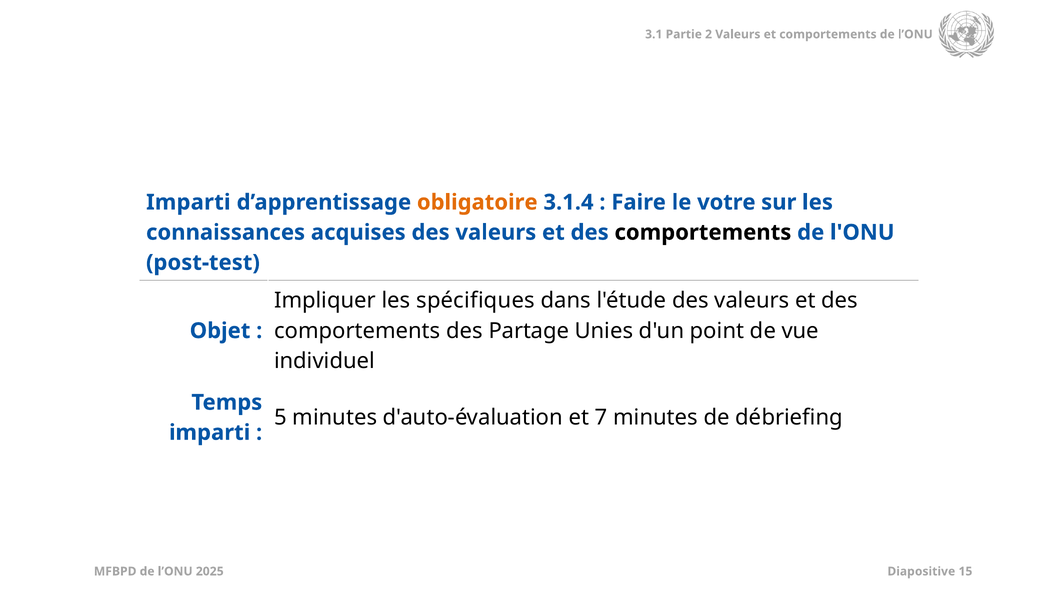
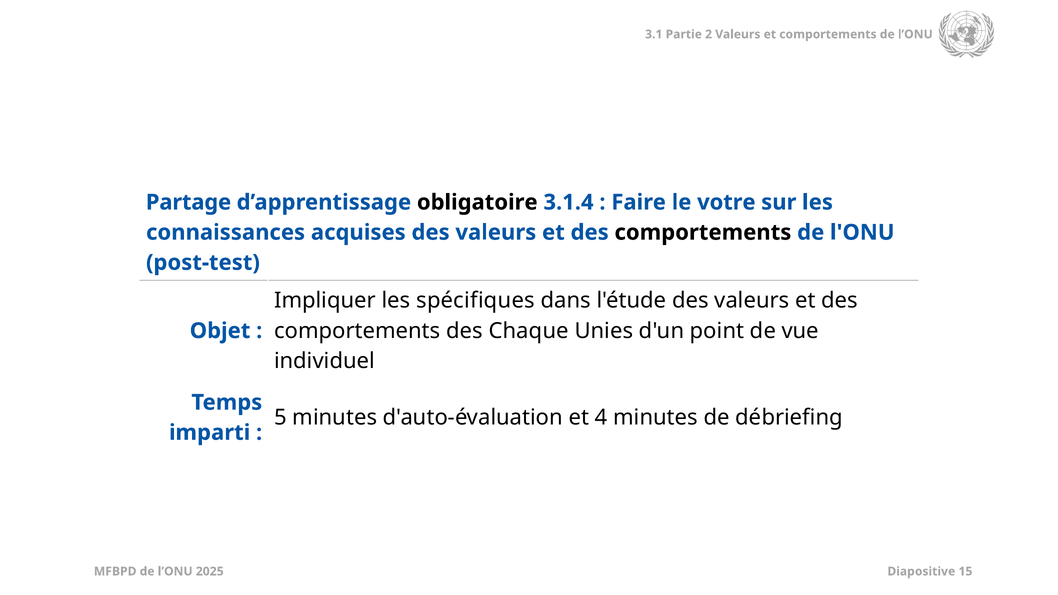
Imparti: Imparti -> Partage (189, 202)
obligatoire colour: orange -> black (477, 202)
Partage: Partage -> Chaque (529, 331)
7: 7 -> 4 (601, 418)
